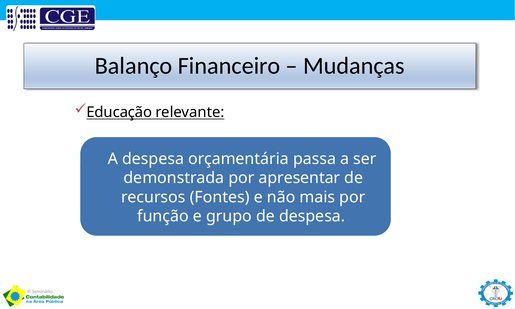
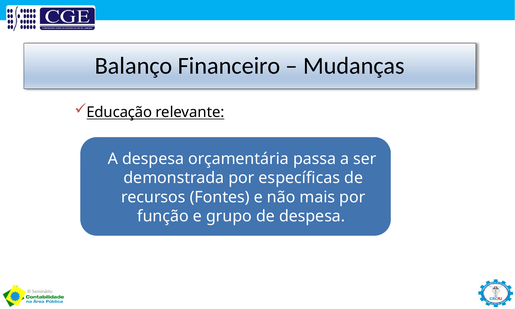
apresentar: apresentar -> específicas (299, 178)
